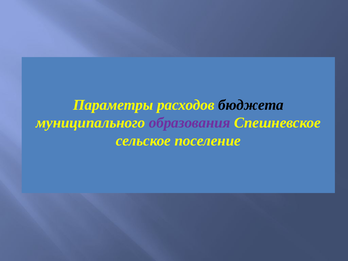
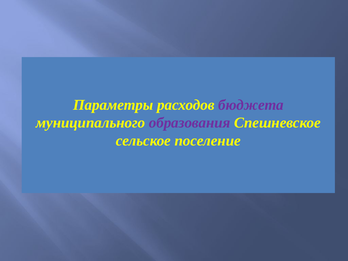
бюджета colour: black -> purple (251, 105)
